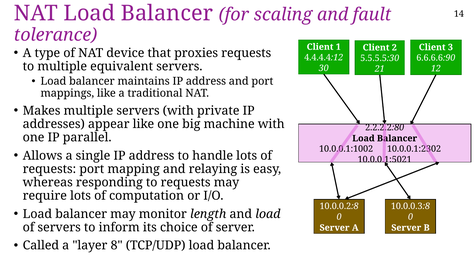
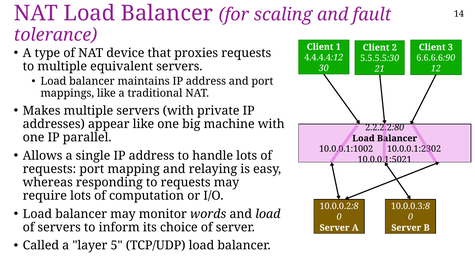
length: length -> words (208, 214)
8: 8 -> 5 (117, 246)
